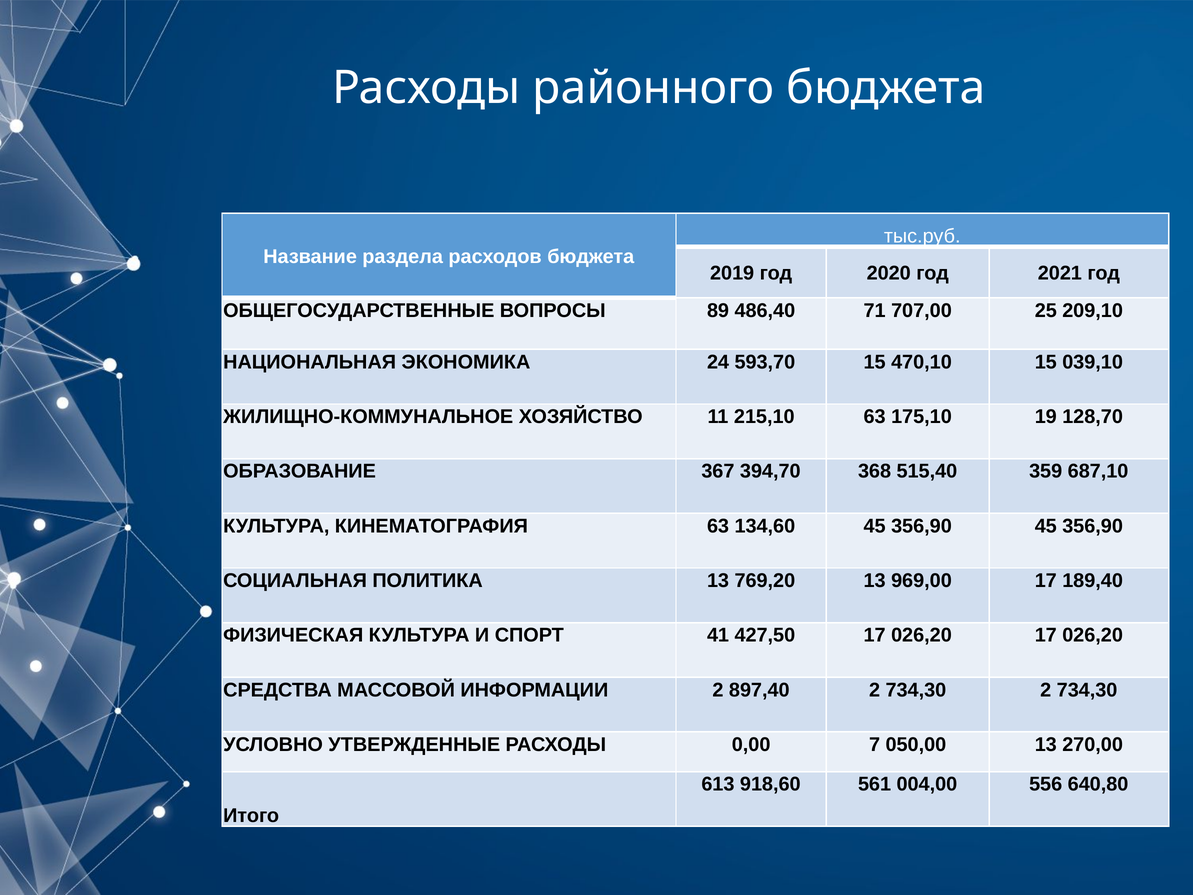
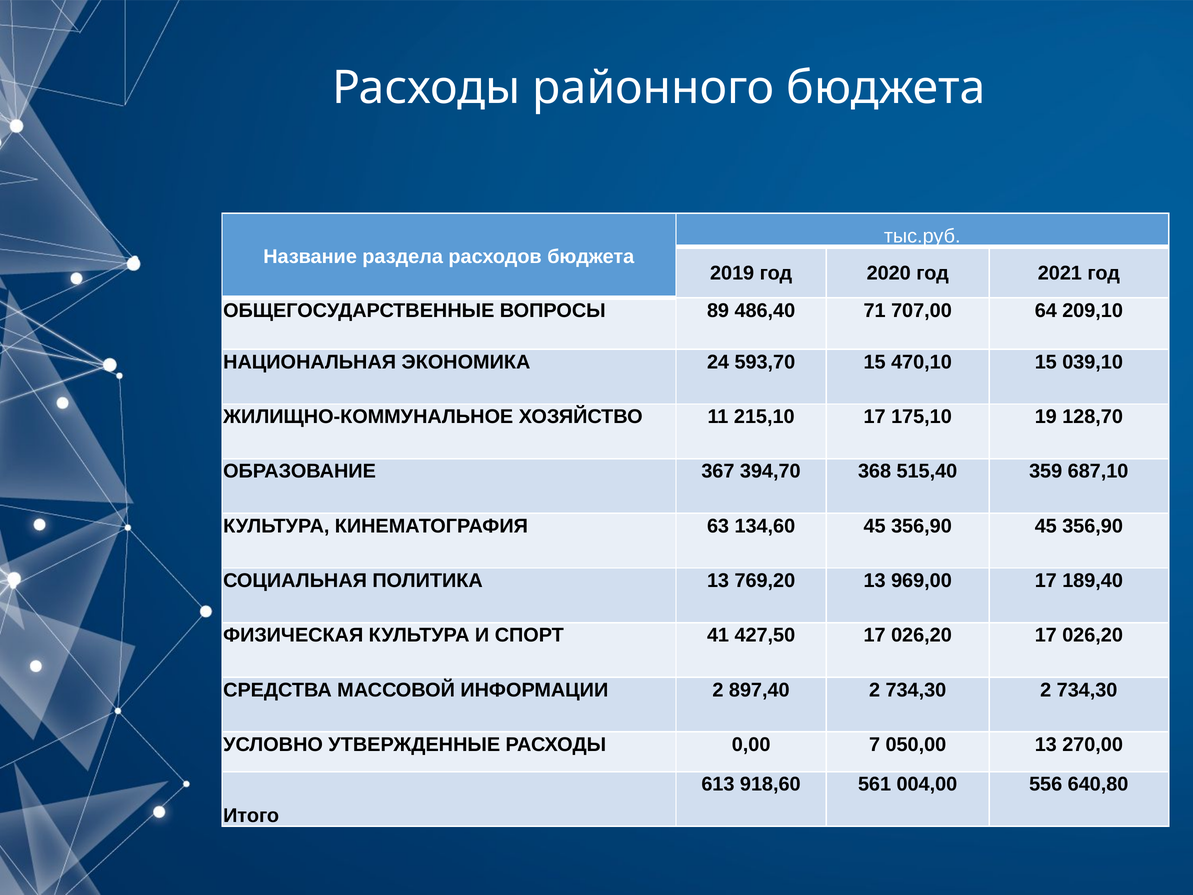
25: 25 -> 64 (1046, 311)
215,10 63: 63 -> 17 (875, 417)
